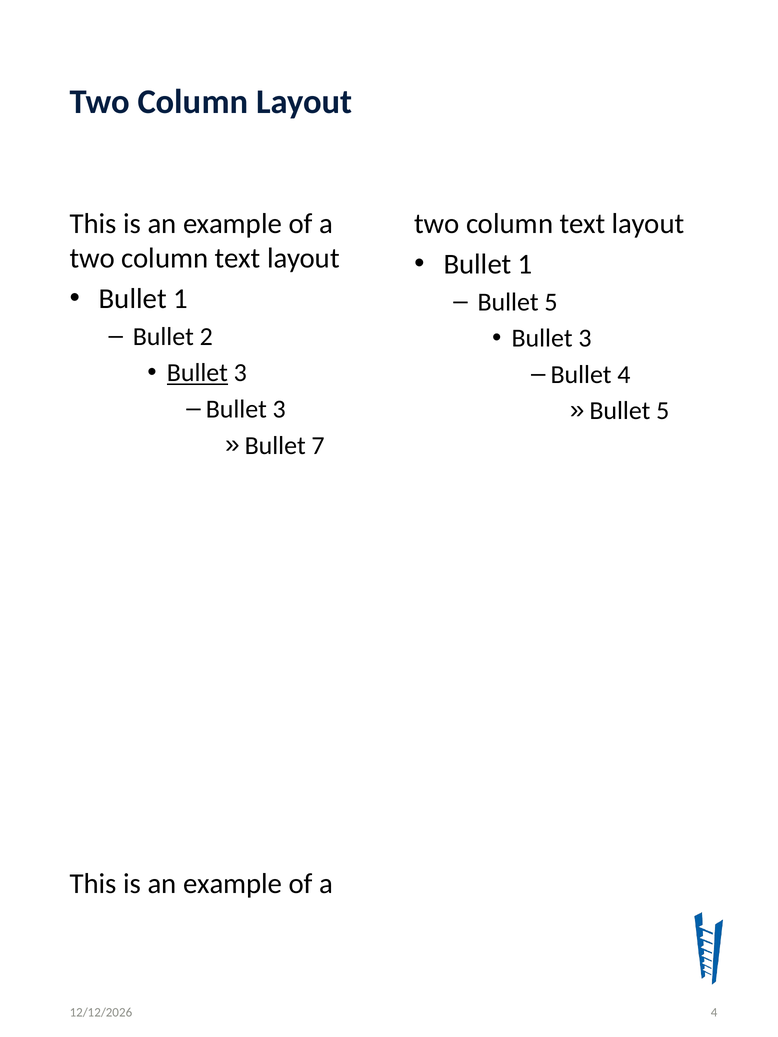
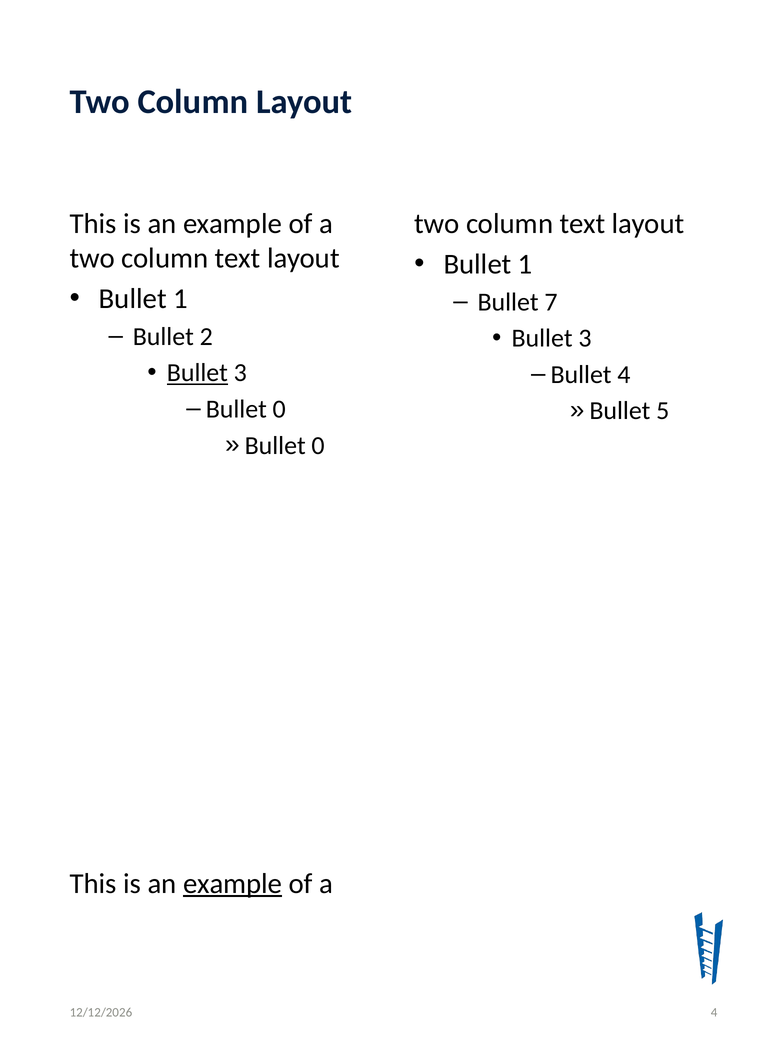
Bullet 5: 5 -> 7 (551, 302)
3: 3 -> 0 (279, 409)
7: 7 -> 0 (318, 446)
example underline: none -> present (233, 884)
